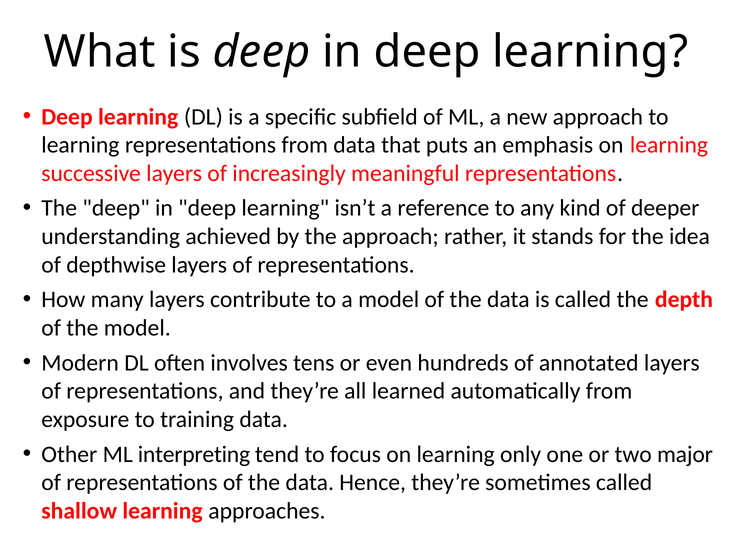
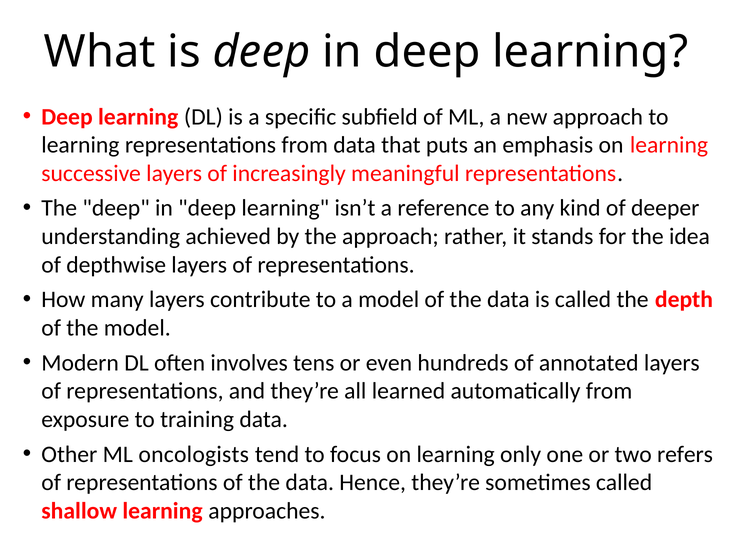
interpreting: interpreting -> oncologists (194, 455)
major: major -> refers (685, 455)
